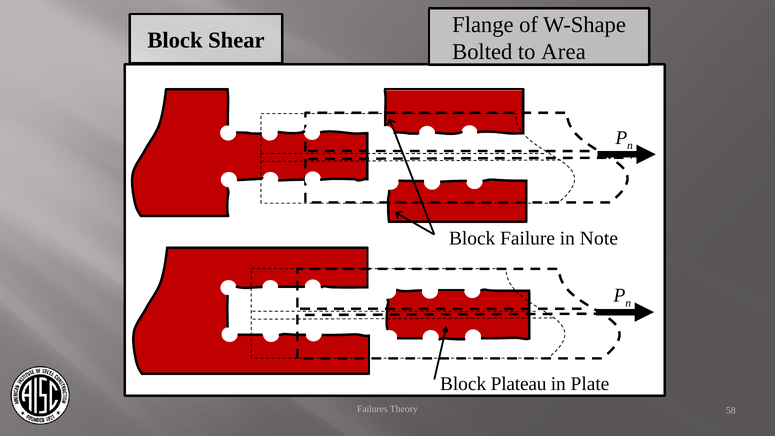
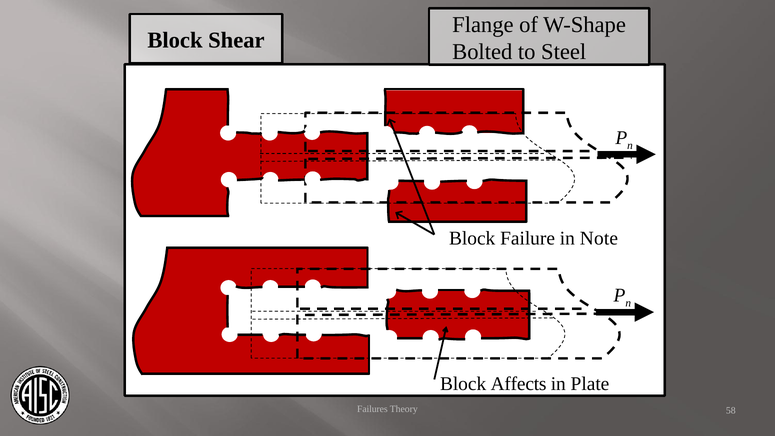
Area: Area -> Steel (564, 52)
Plateau: Plateau -> Affects (519, 384)
